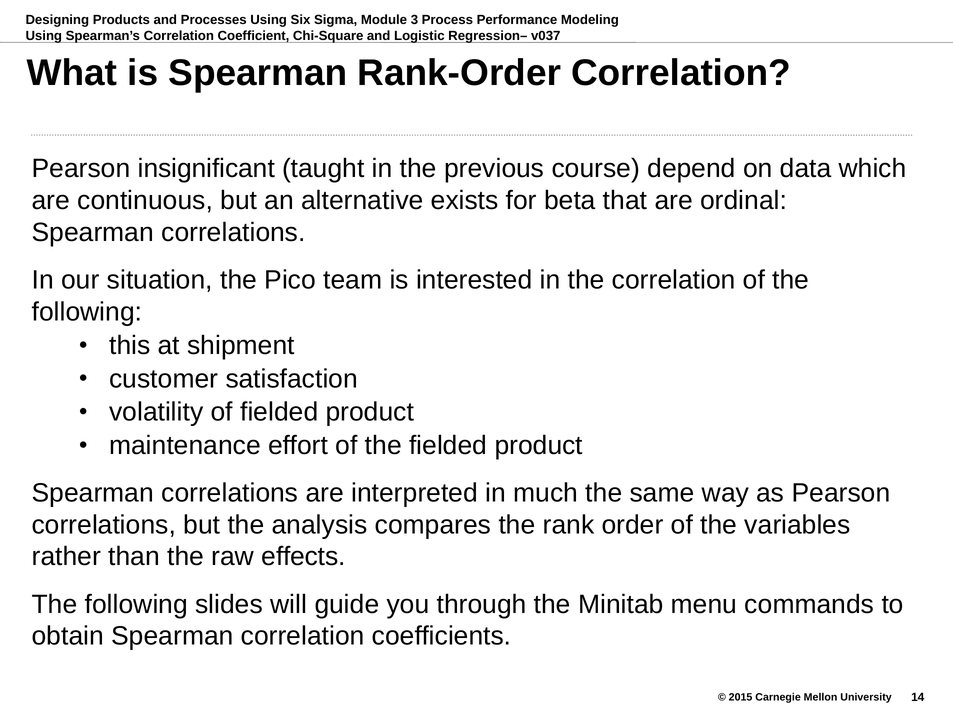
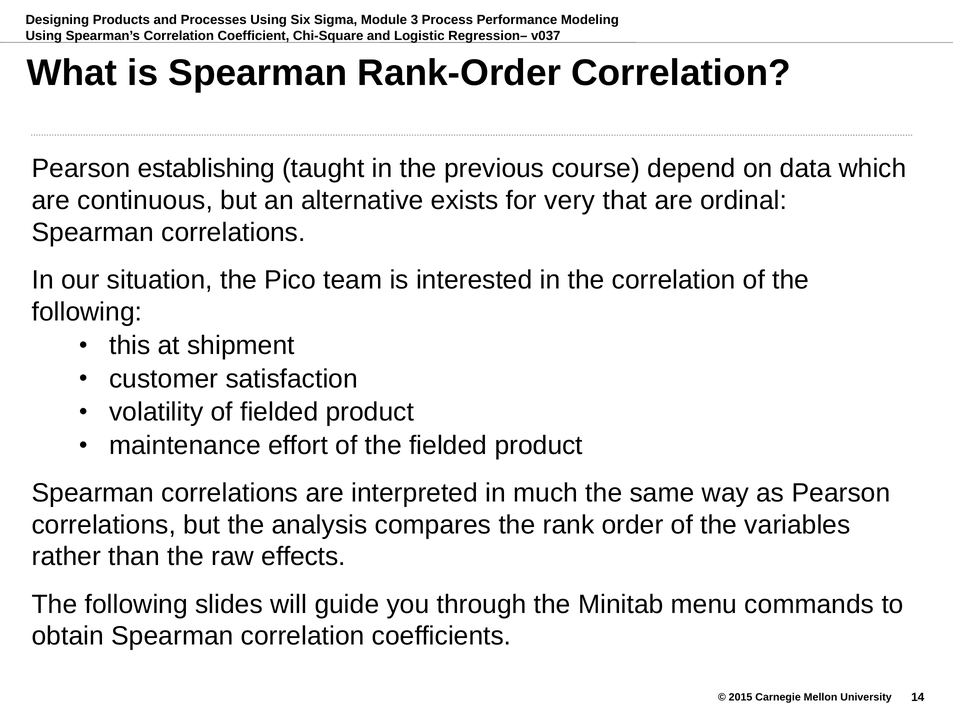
insignificant: insignificant -> establishing (206, 169)
beta: beta -> very (570, 200)
